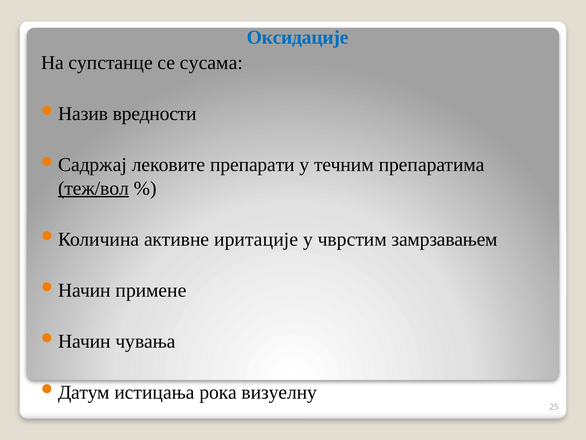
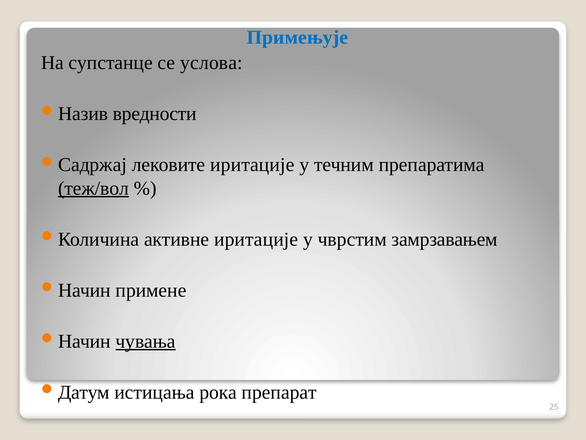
Оксидације: Оксидације -> Примењује (297, 37)
сусама: сусама -> услова (211, 63)
лековите препарати: препарати -> иритације (252, 165)
чувања underline: none -> present (146, 341)
визуелну: визуелну -> препарат (279, 392)
